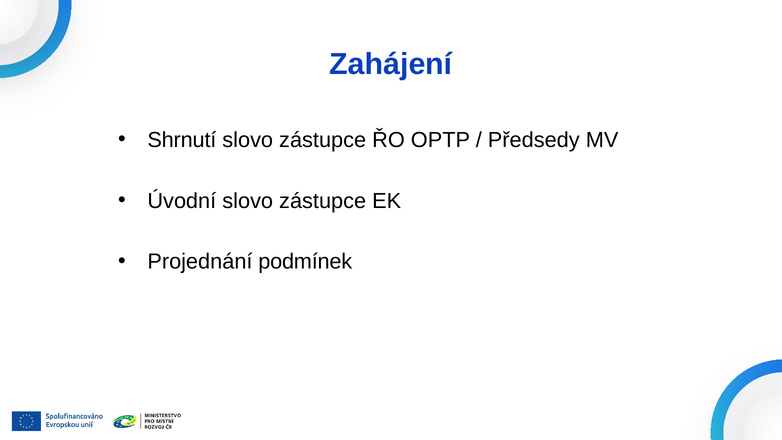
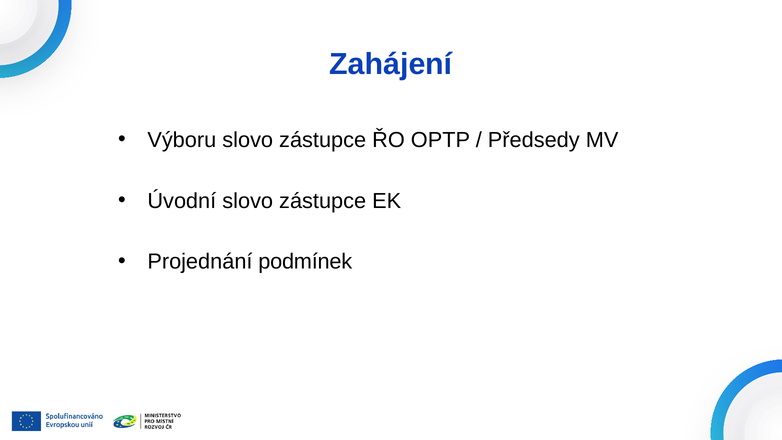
Shrnutí: Shrnutí -> Výboru (182, 140)
